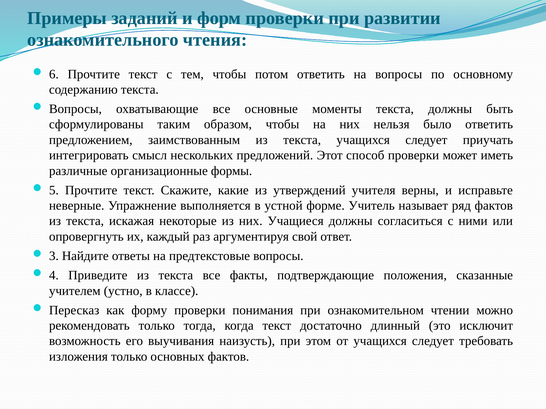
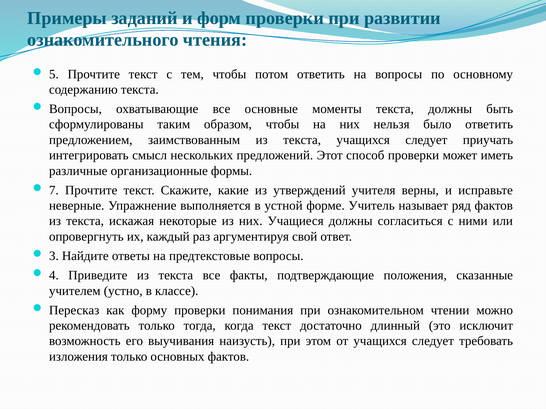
6: 6 -> 5 (54, 74)
5: 5 -> 7 (54, 190)
